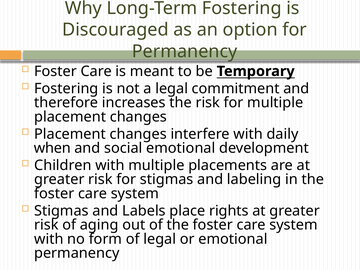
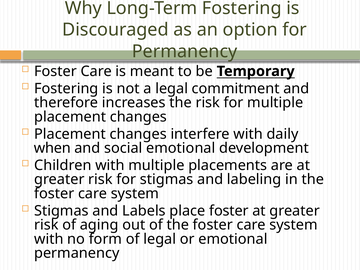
place rights: rights -> foster (229, 211)
